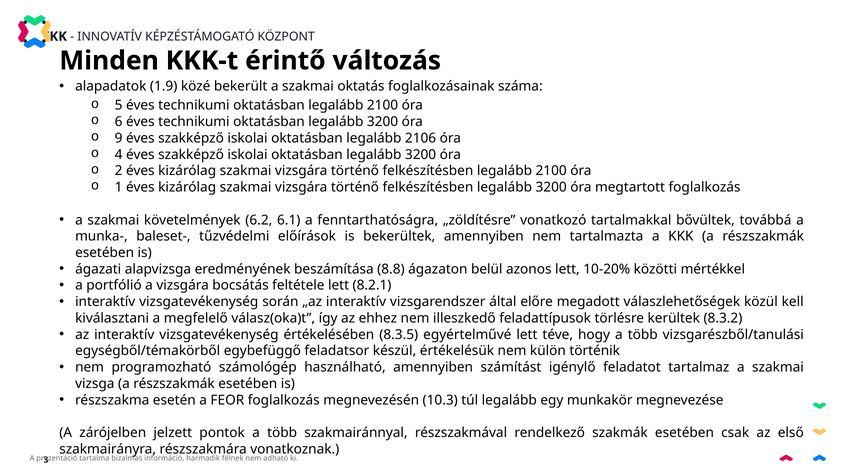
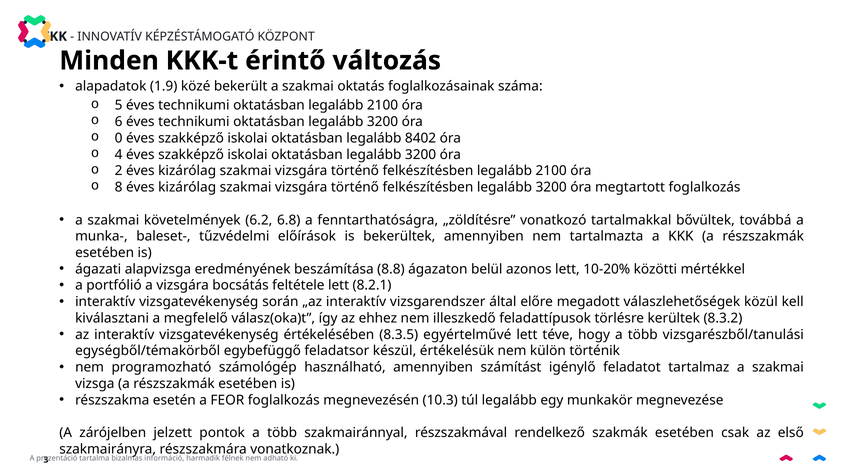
9: 9 -> 0 (119, 138)
2106: 2106 -> 8402 (421, 138)
1: 1 -> 8 (119, 187)
6.1: 6.1 -> 6.8 (289, 220)
